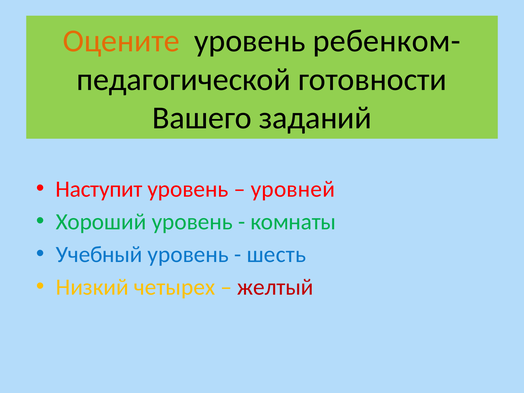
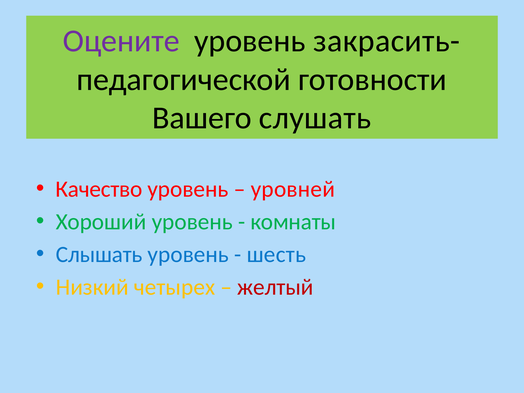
Оцените colour: orange -> purple (121, 41)
ребенком-: ребенком- -> закрасить- (387, 41)
заданий: заданий -> слушать (315, 118)
Наступит: Наступит -> Качество (99, 189)
Учебный: Учебный -> Слышать (99, 254)
